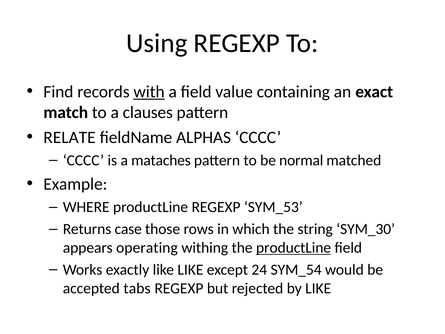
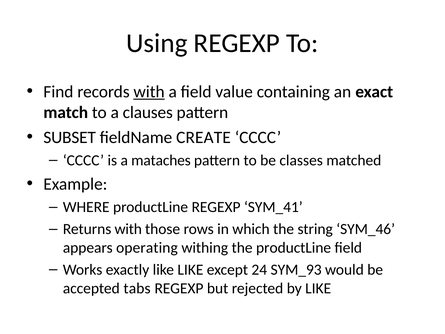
RELATE: RELATE -> SUBSET (70, 137)
ALPHAS: ALPHAS -> CREATE (204, 137)
normal: normal -> classes (301, 160)
SYM_53: SYM_53 -> SYM_41 (273, 207)
Returns case: case -> with (128, 229)
SYM_30: SYM_30 -> SYM_46 (366, 229)
productLine underline: present -> none (294, 247)
SYM_54: SYM_54 -> SYM_93 (296, 270)
